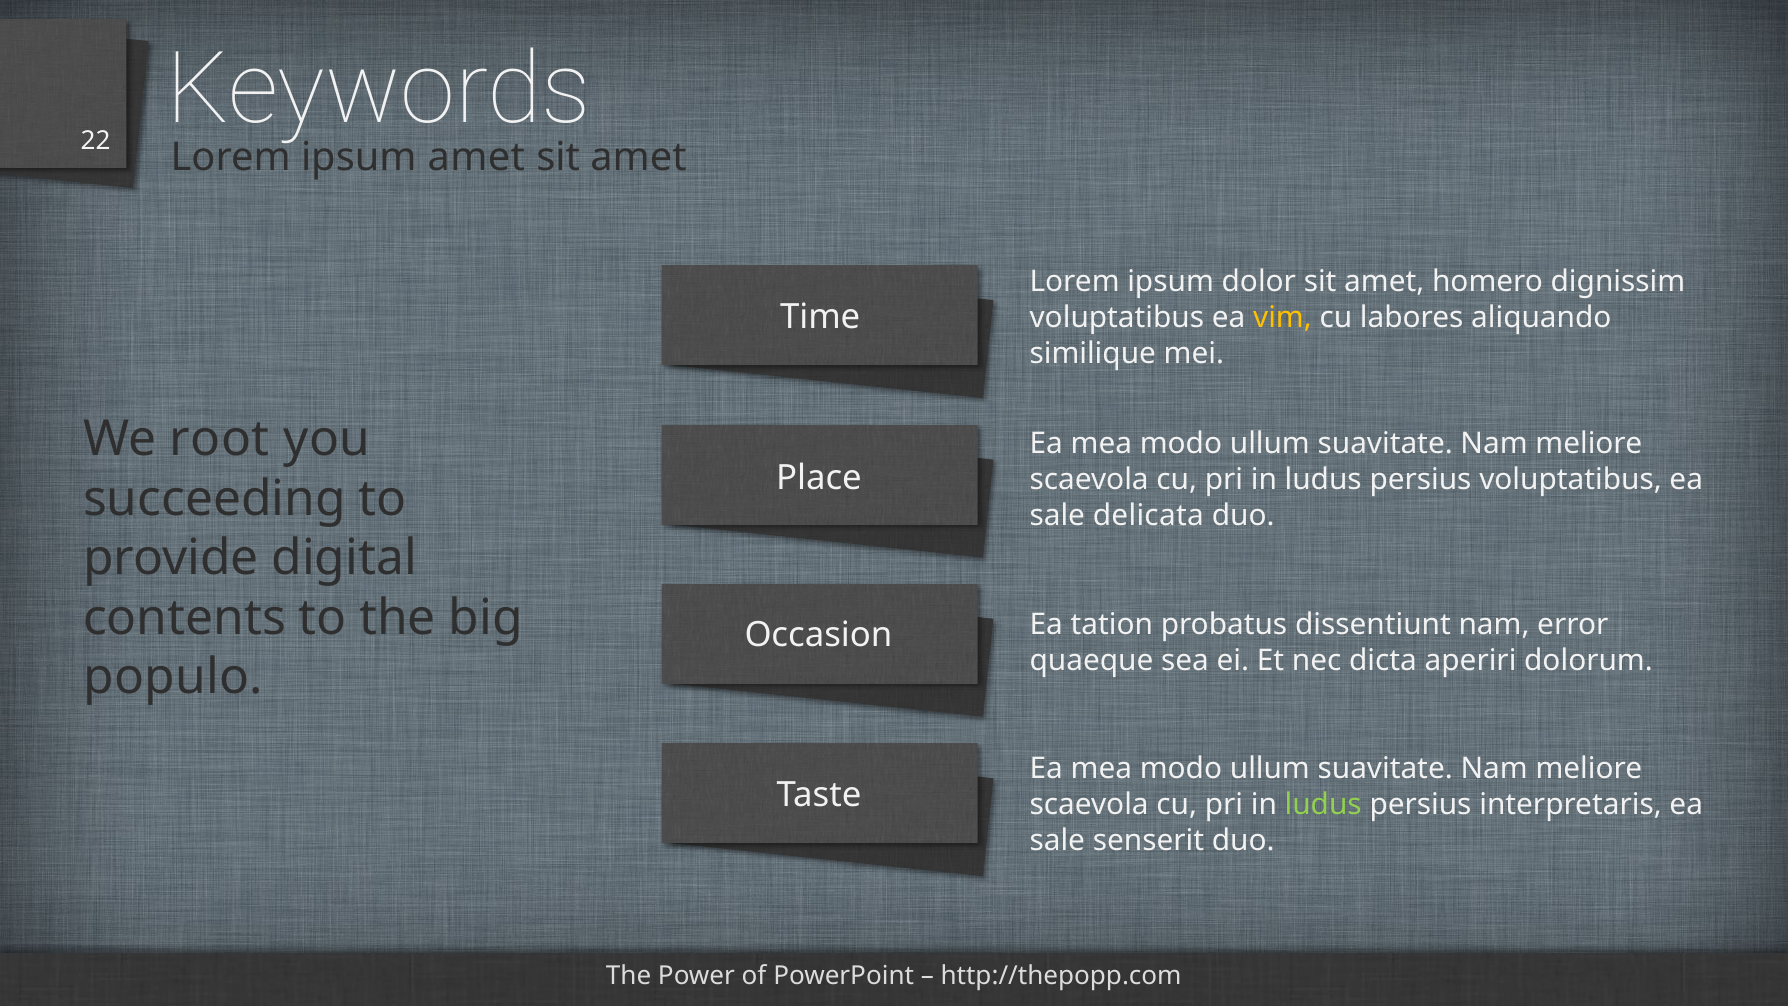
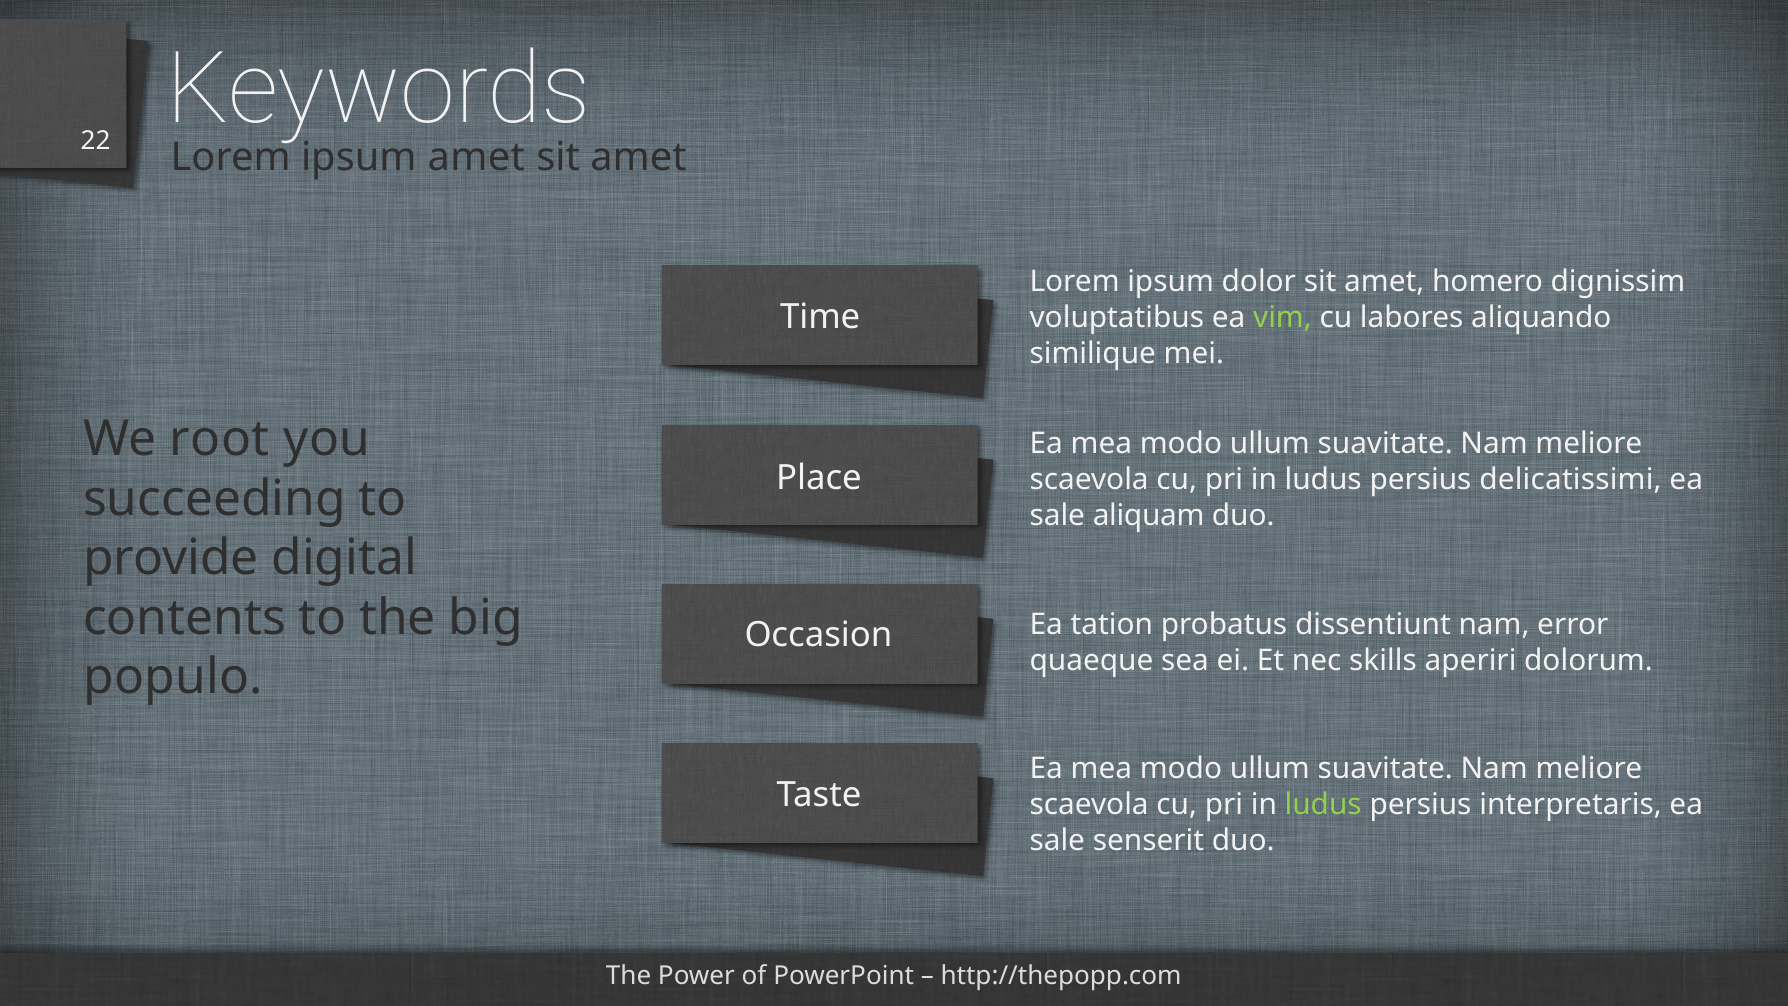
vim colour: yellow -> light green (1282, 318)
persius voluptatibus: voluptatibus -> delicatissimi (1570, 480)
delicata: delicata -> aliquam (1149, 516)
dicta: dicta -> skills (1383, 661)
